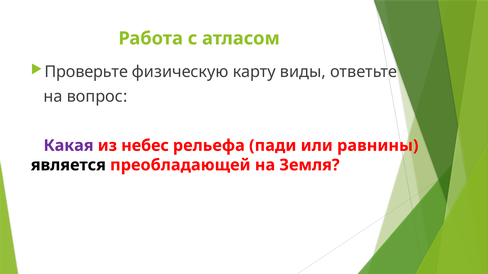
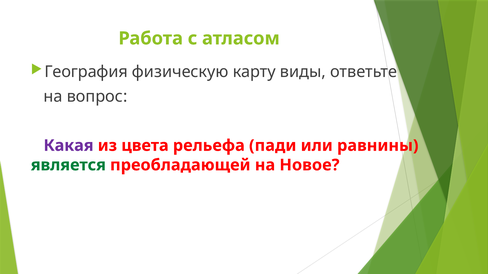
Проверьте: Проверьте -> География (86, 72)
небес: небес -> цвета (145, 146)
является colour: black -> green (68, 165)
Земля: Земля -> Новое (309, 165)
